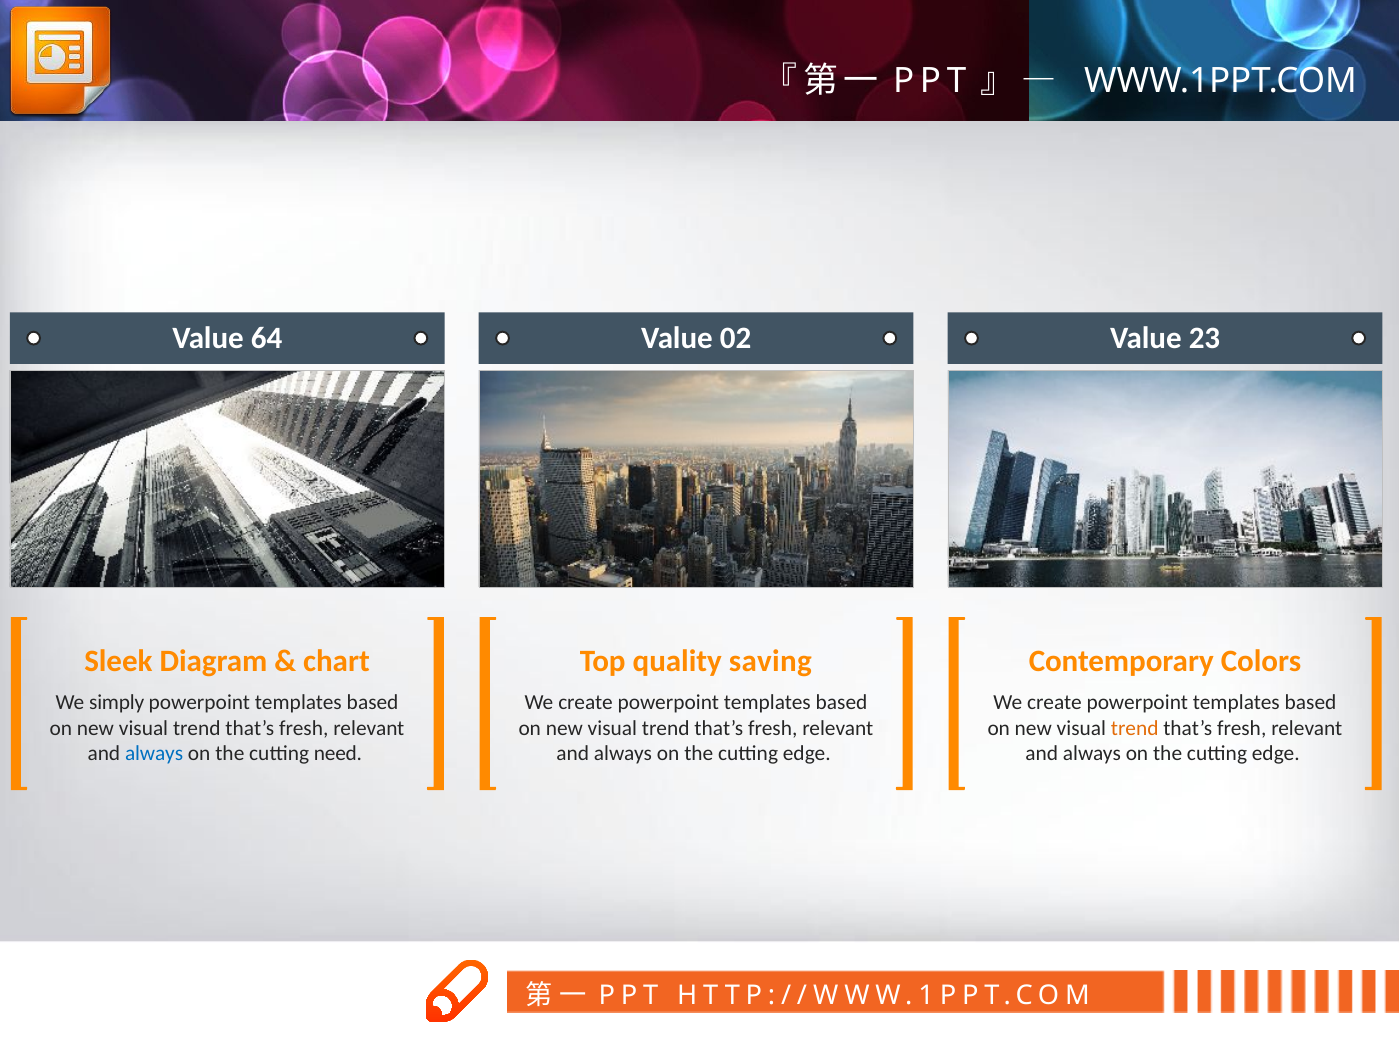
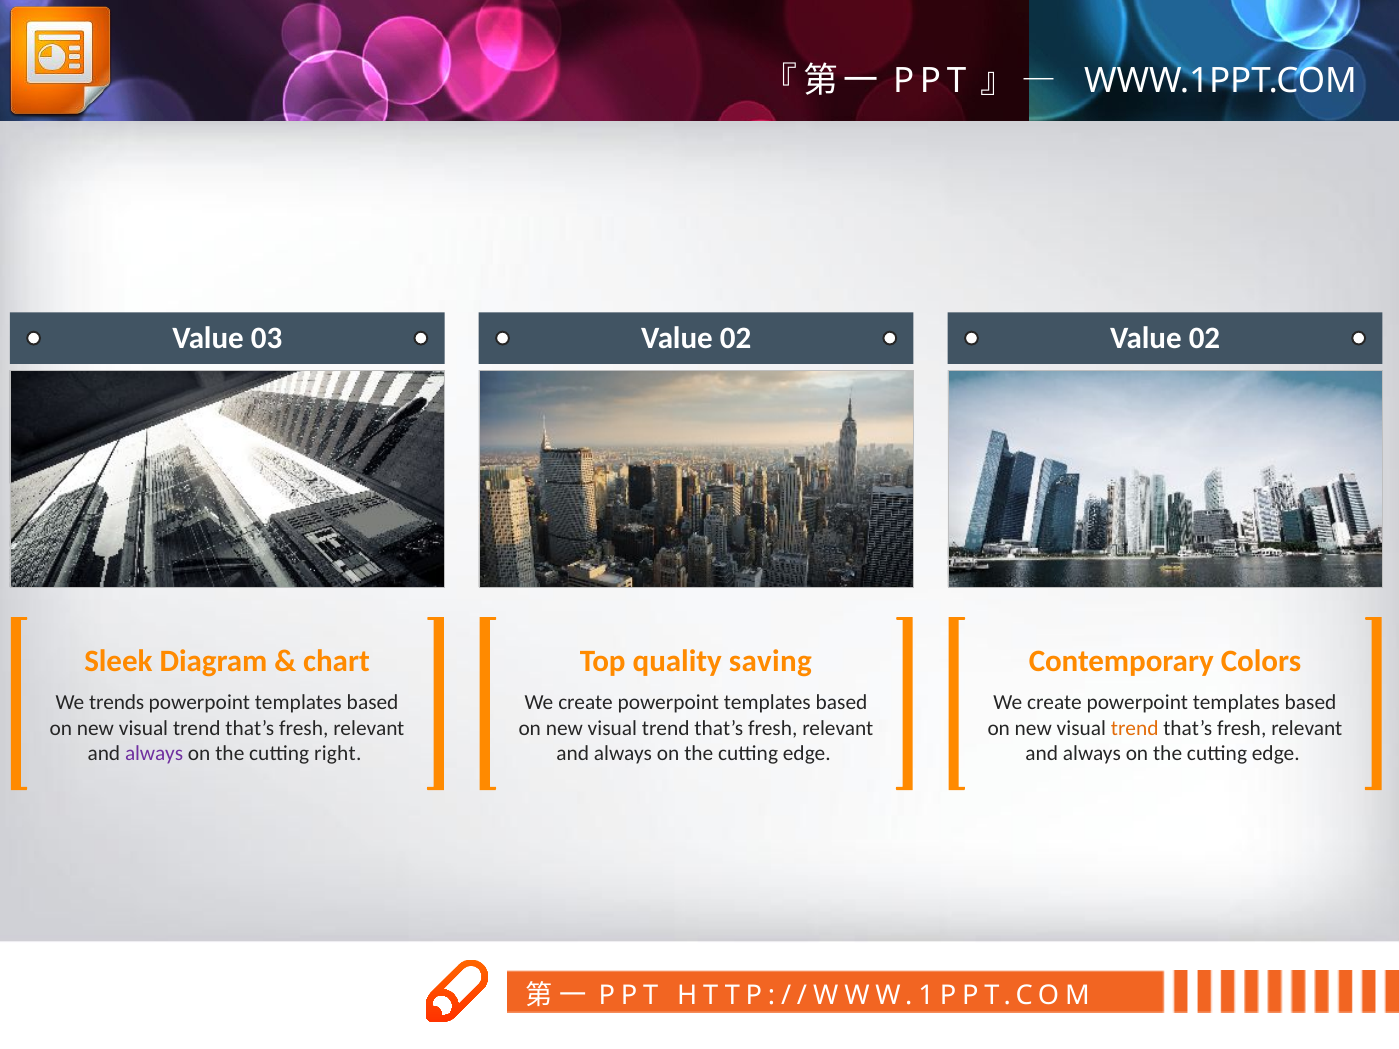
64: 64 -> 03 (267, 339)
23: 23 -> 02 (1205, 339)
simply: simply -> trends (117, 703)
always colour: blue -> purple (154, 754)
need: need -> right (338, 754)
